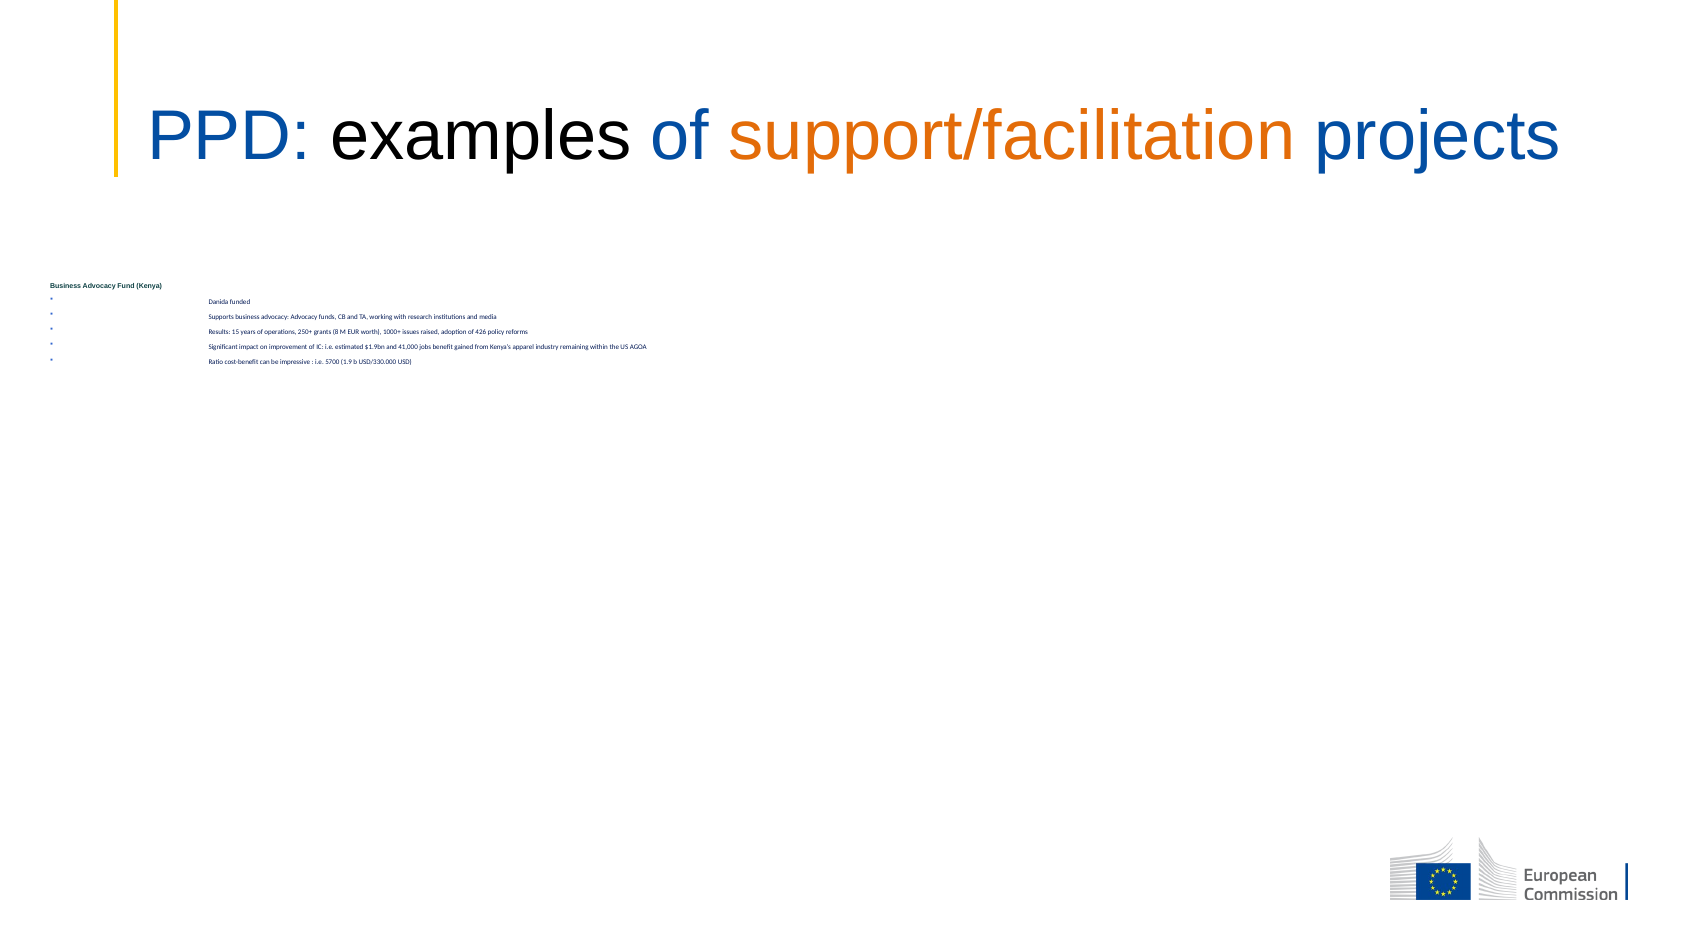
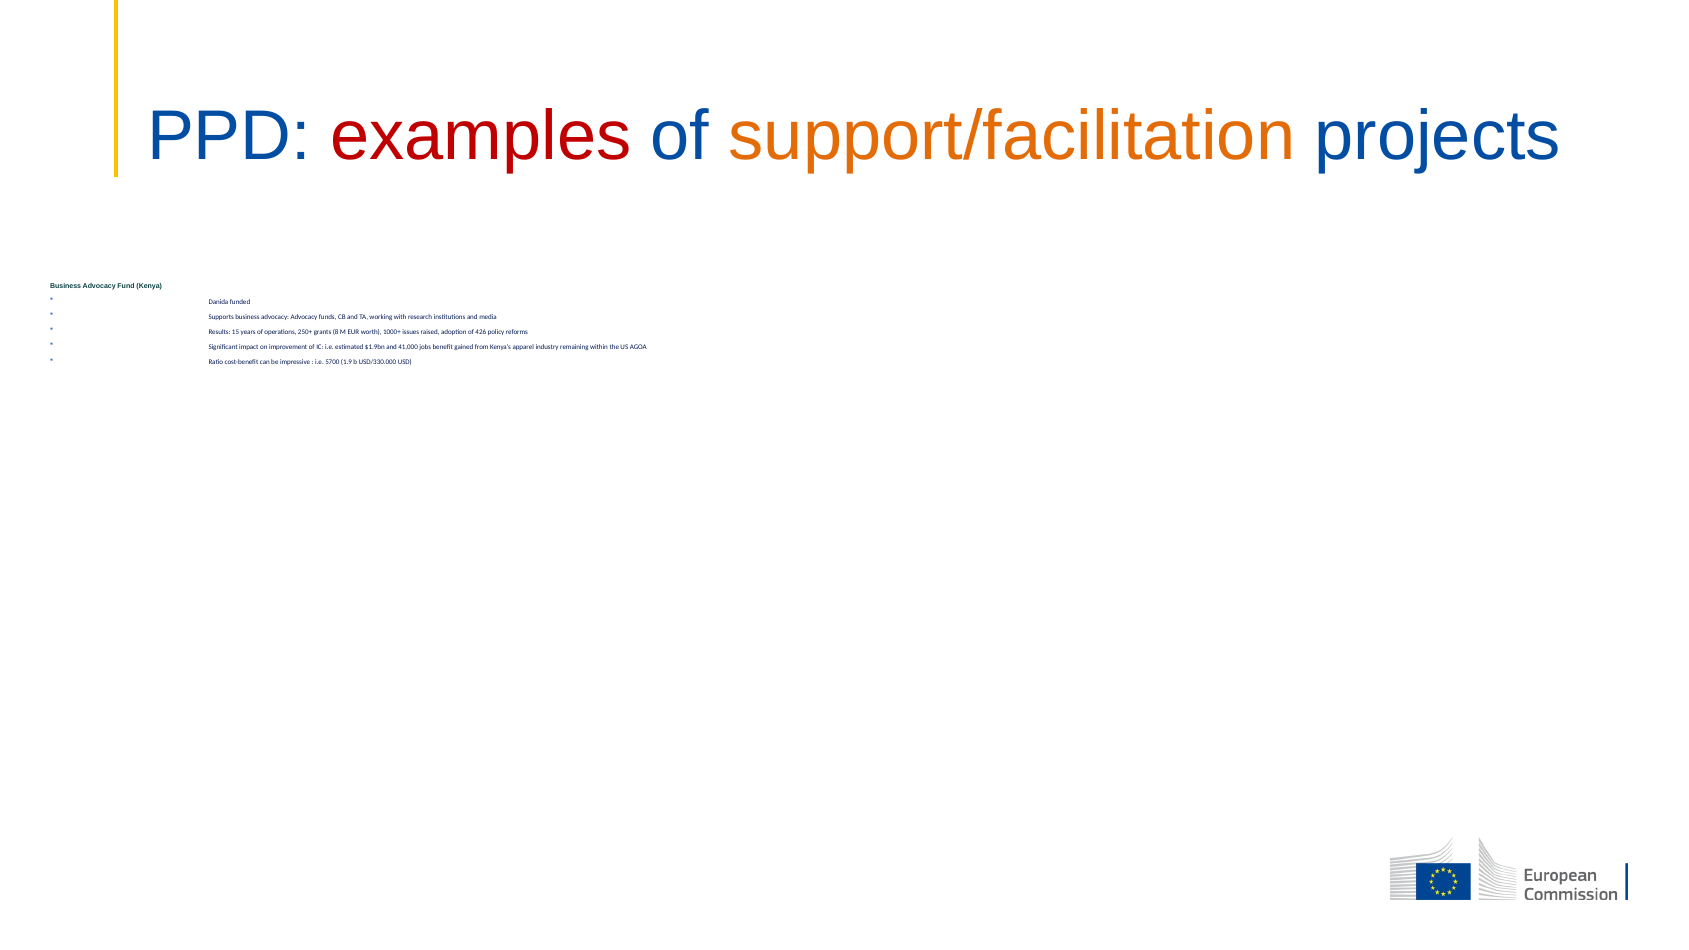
examples colour: black -> red (481, 137)
